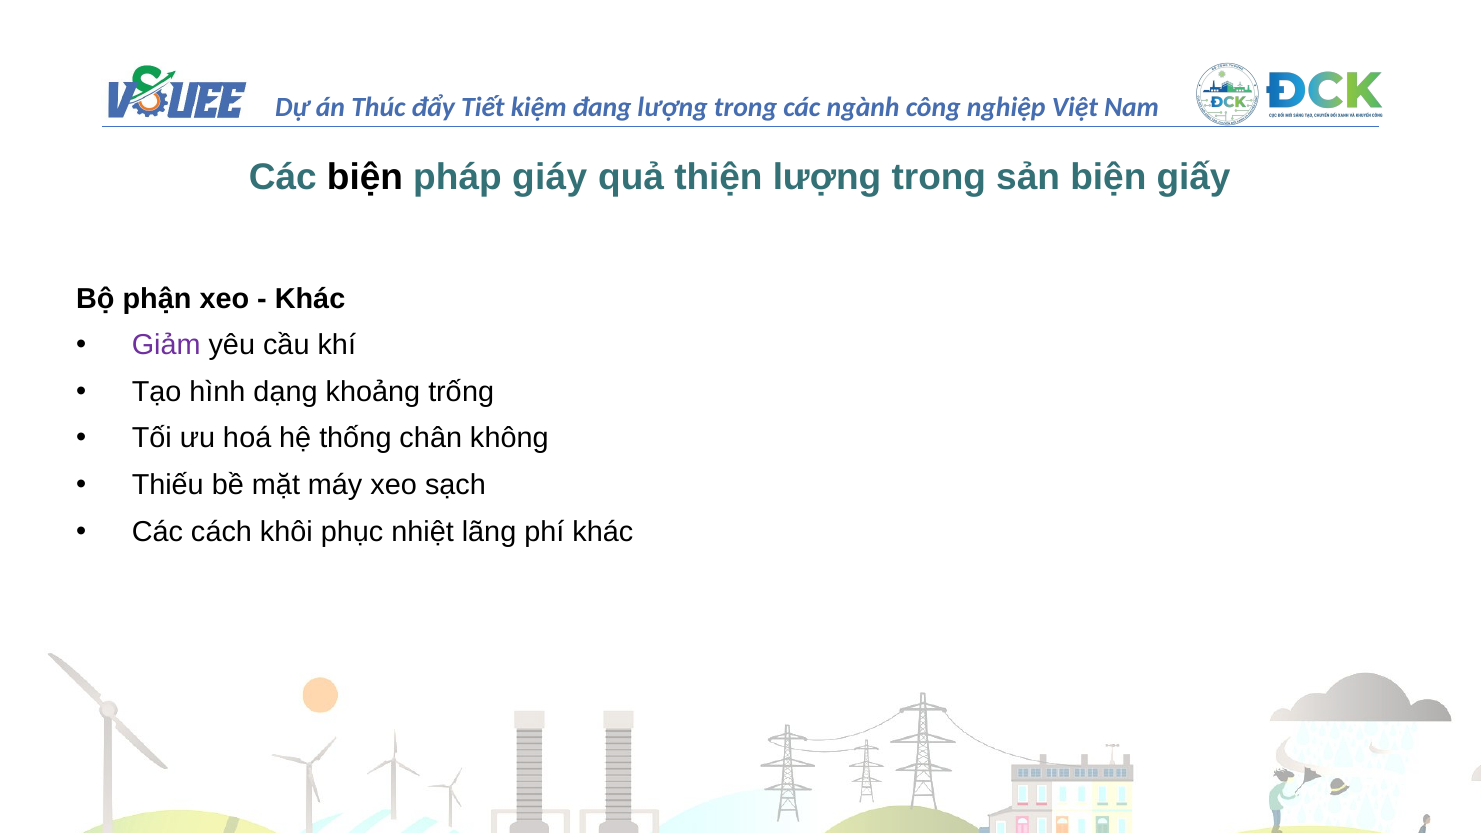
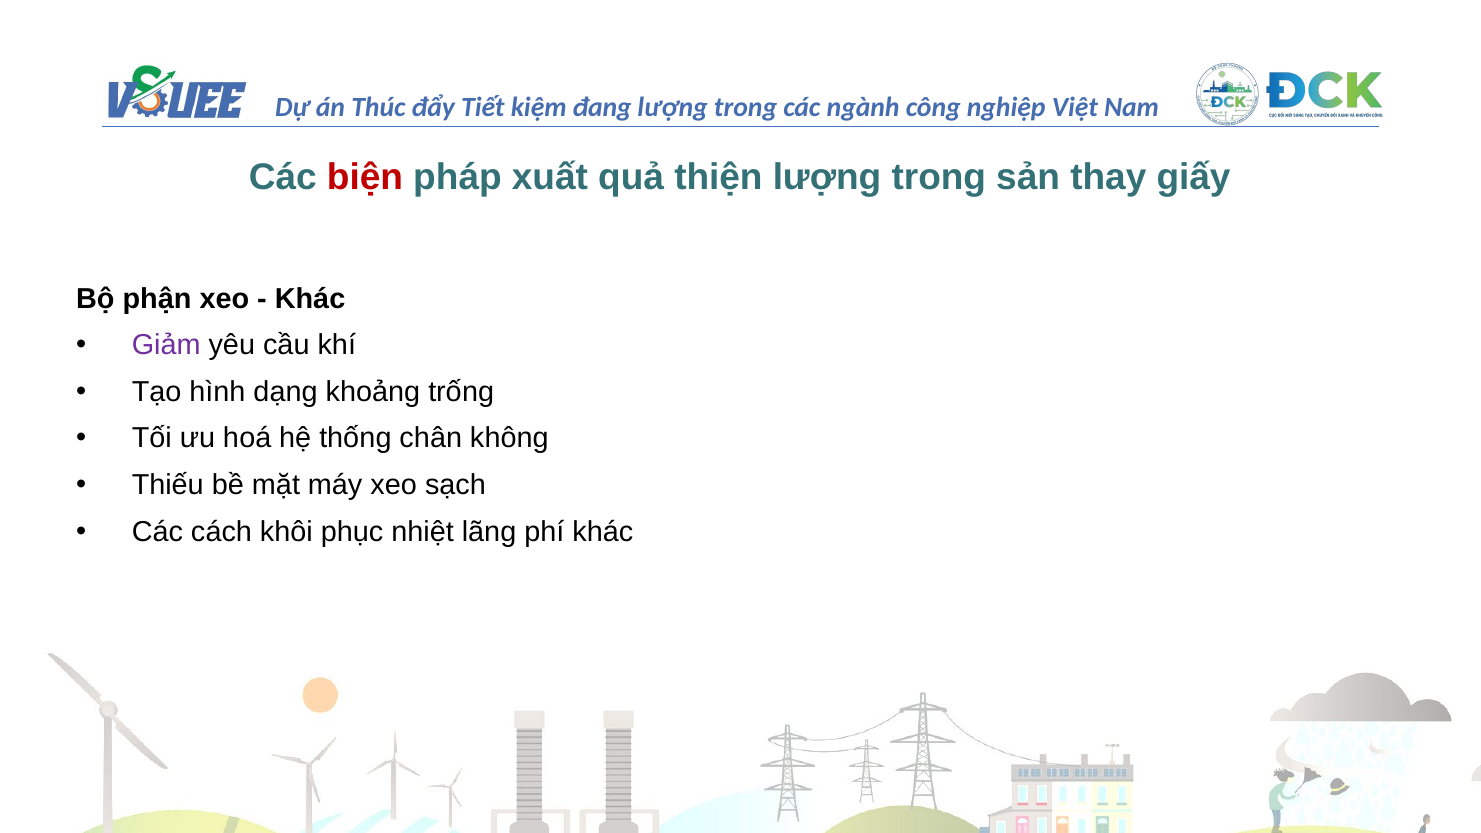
biện colour: black -> red (365, 177)
giáy: giáy -> xuất (550, 177)
sản biện: biện -> thay (1108, 177)
